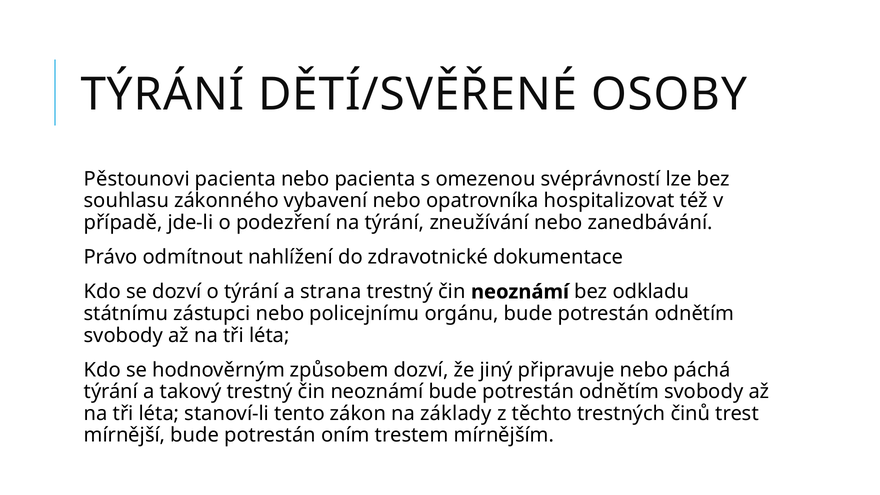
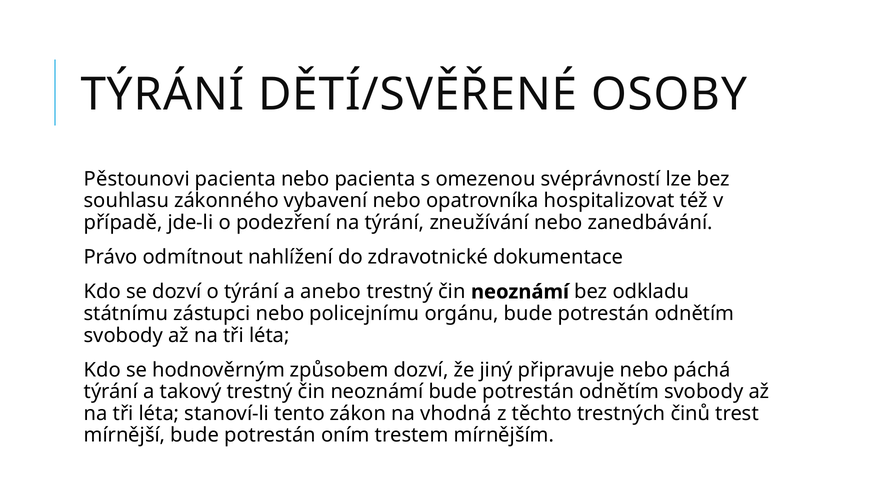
strana: strana -> anebo (331, 292)
základy: základy -> vhodná (456, 414)
